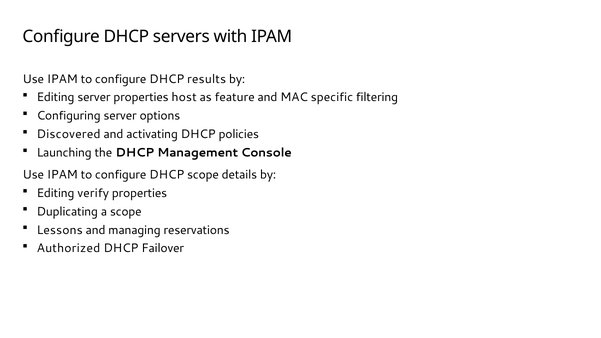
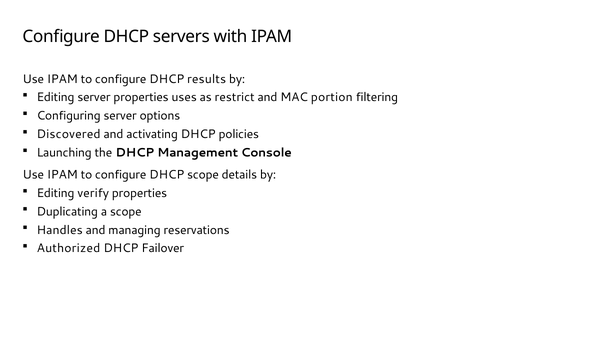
host: host -> uses (184, 97)
feature: feature -> restrict (235, 97)
specific: specific -> portion (332, 97)
Lessons: Lessons -> Handles (60, 230)
